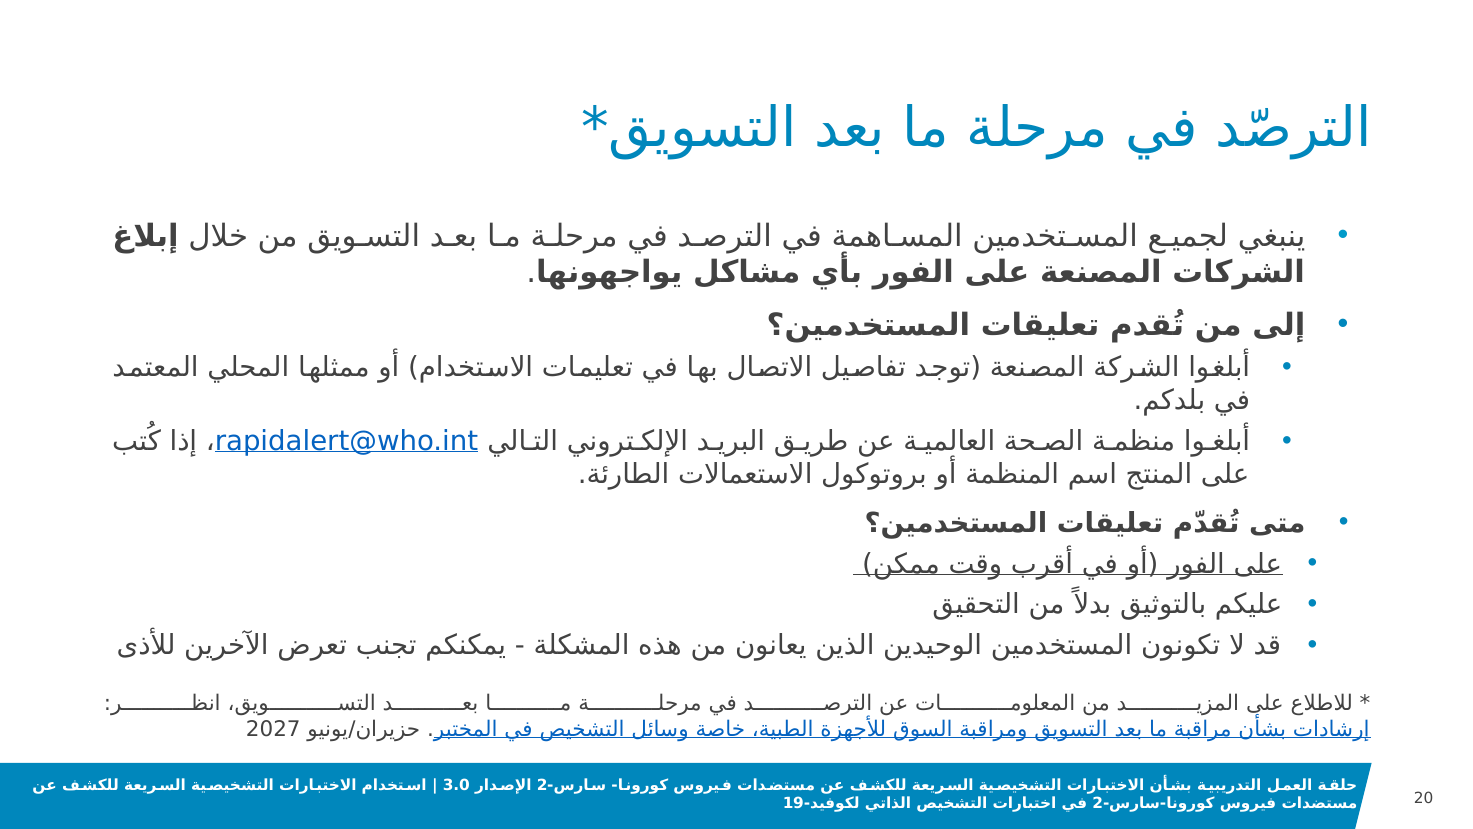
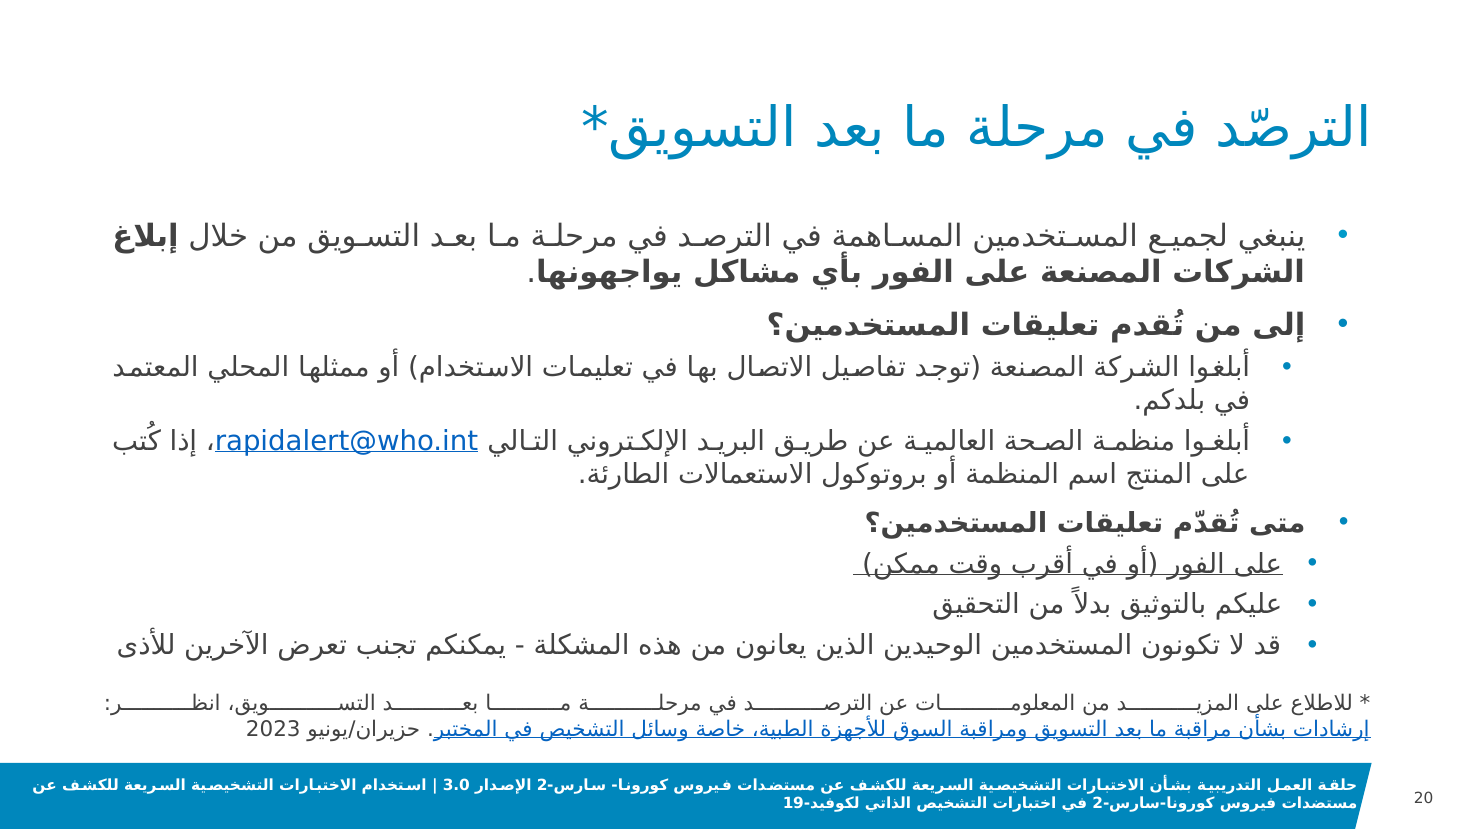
2027: 2027 -> 2023 (273, 729)
